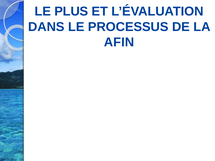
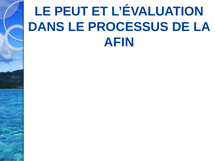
PLUS: PLUS -> PEUT (71, 11)
